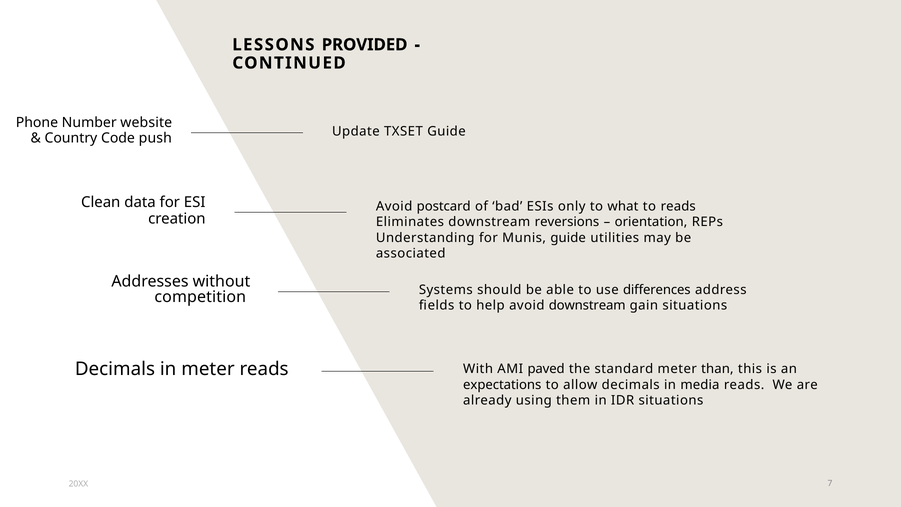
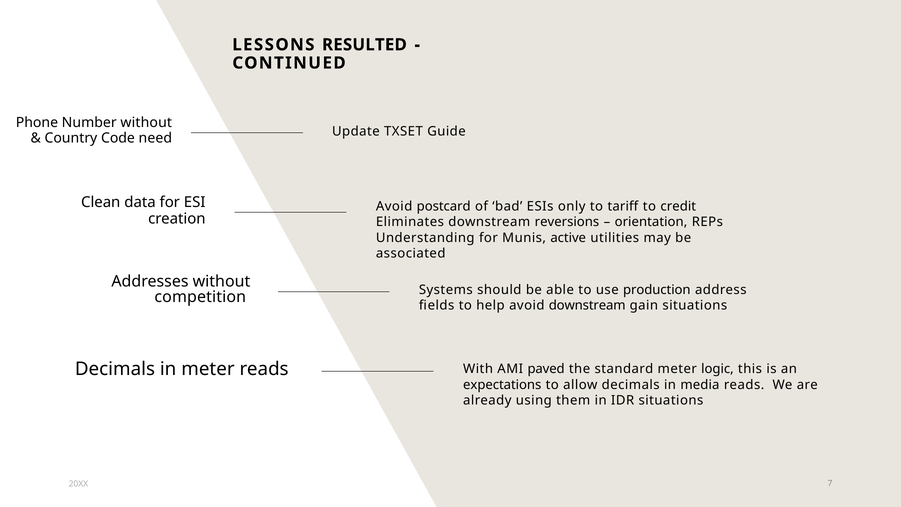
PROVIDED: PROVIDED -> RESULTED (364, 45)
Number website: website -> without (146, 123)
push: push -> need (155, 138)
what: what -> tariff (623, 206)
to reads: reads -> credit (678, 206)
Munis guide: guide -> active (568, 238)
differences: differences -> production (657, 290)
than: than -> logic (717, 369)
